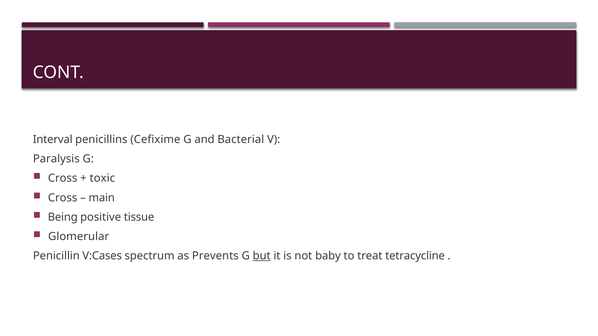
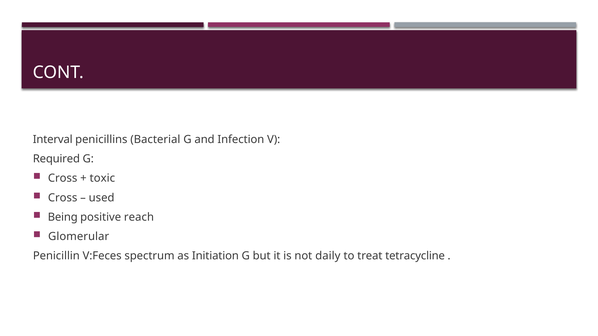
Cefixime: Cefixime -> Bacterial (155, 140)
Bacterial: Bacterial -> Infection (241, 140)
Paralysis: Paralysis -> Required (56, 159)
main: main -> used (102, 198)
tissue: tissue -> reach (139, 217)
V:Cases: V:Cases -> V:Feces (102, 256)
Prevents: Prevents -> Initiation (215, 256)
but underline: present -> none (262, 256)
baby: baby -> daily (328, 256)
